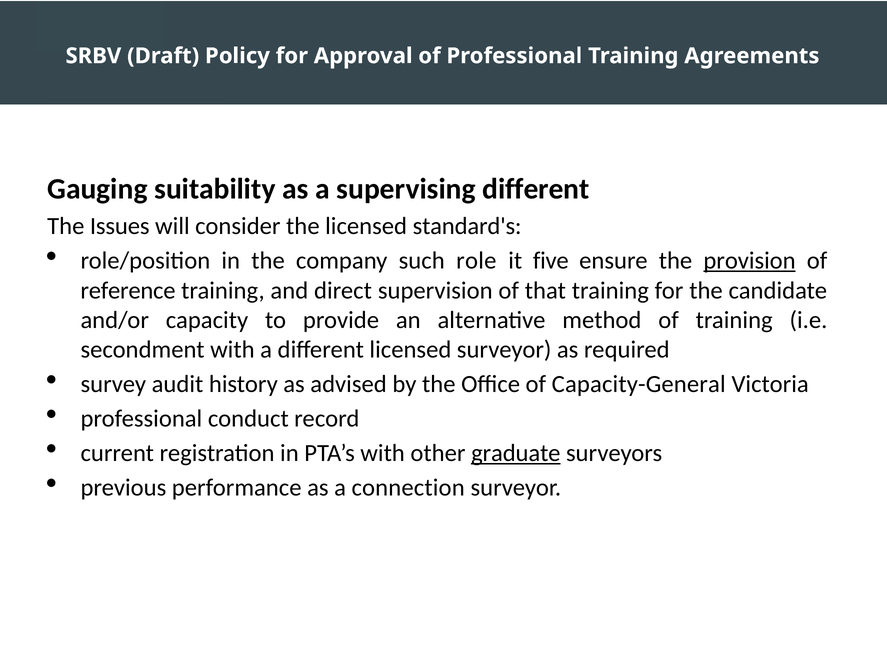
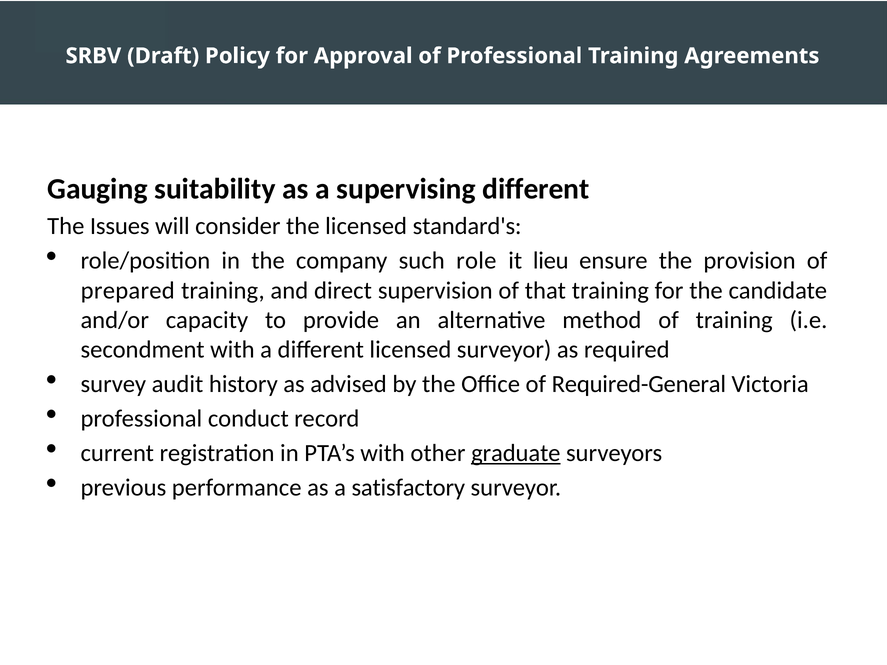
five: five -> lieu (551, 261)
provision underline: present -> none (750, 261)
reference: reference -> prepared (128, 291)
Capacity-General: Capacity-General -> Required-General (639, 384)
connection: connection -> satisfactory (408, 488)
